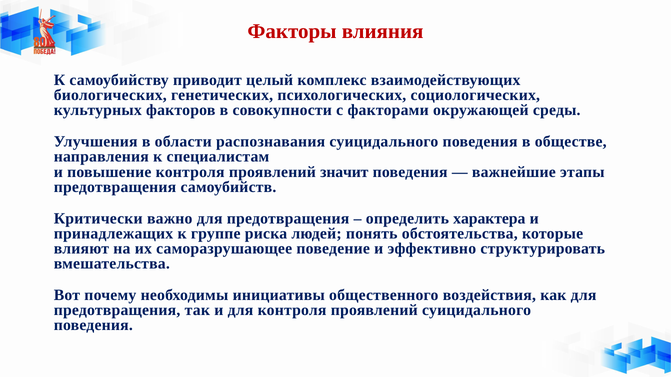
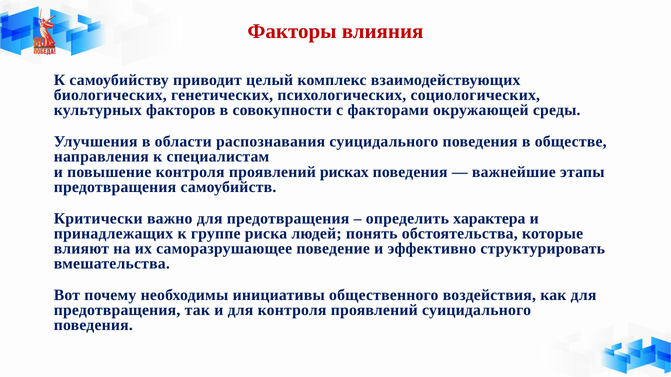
значит: значит -> рисках (344, 172)
